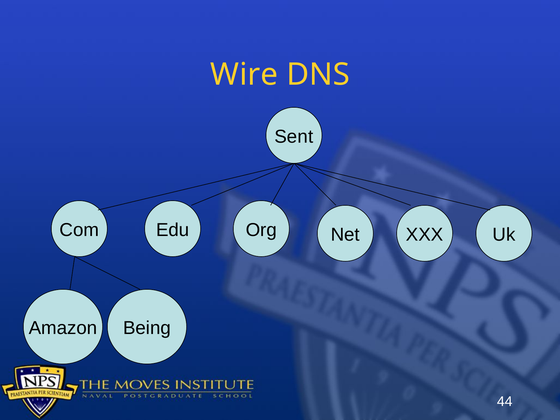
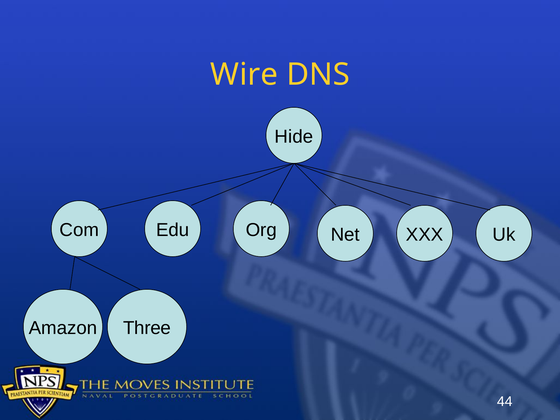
Sent: Sent -> Hide (294, 137)
Being: Being -> Three (147, 328)
